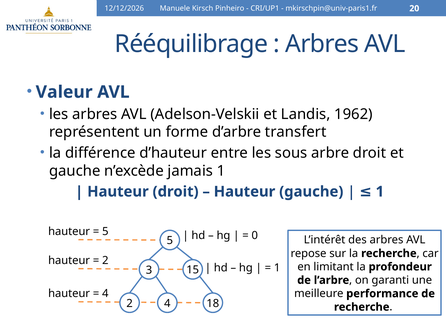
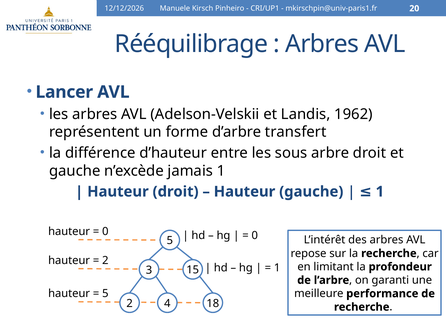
Valeur: Valeur -> Lancer (64, 92)
5: 5 -> 0 (105, 231)
4: 4 -> 5 (105, 293)
